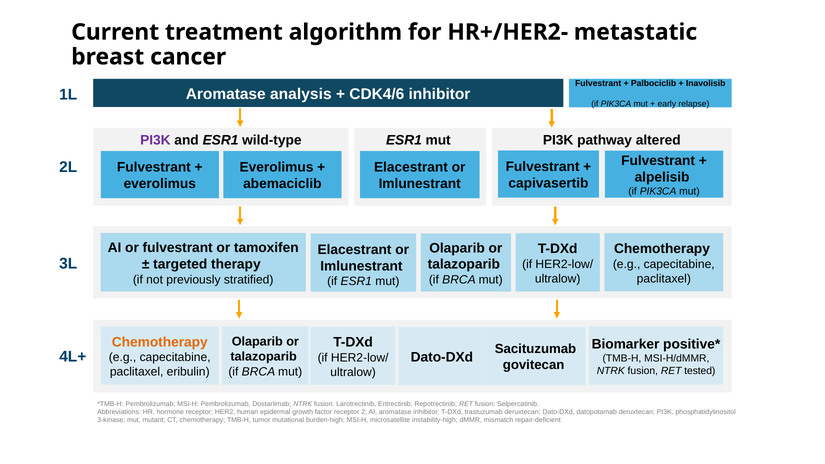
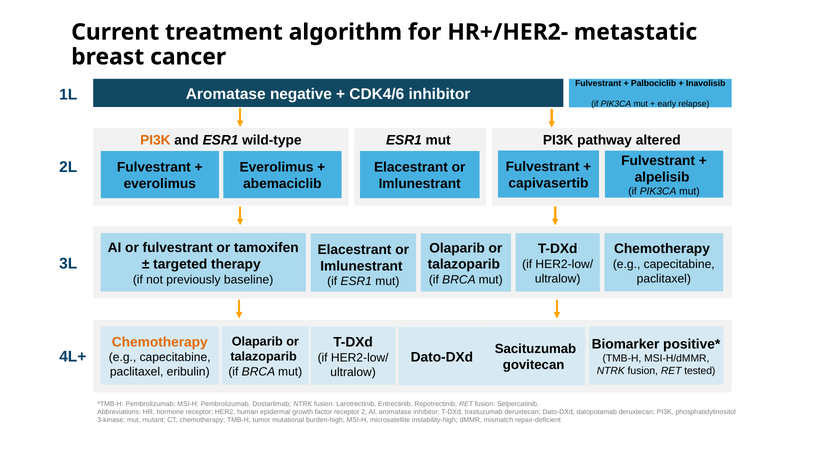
analysis: analysis -> negative (301, 94)
PI3K colour: purple -> orange (155, 140)
stratified: stratified -> baseline (249, 280)
